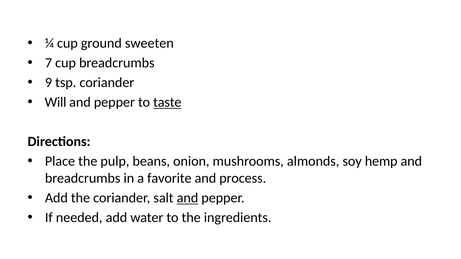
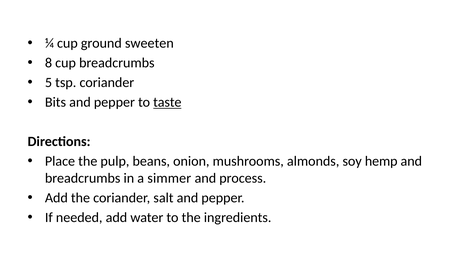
7: 7 -> 8 (49, 63)
9: 9 -> 5 (49, 83)
Will: Will -> Bits (55, 102)
favorite: favorite -> simmer (169, 178)
and underline: present -> none (187, 198)
